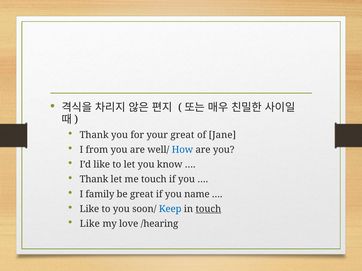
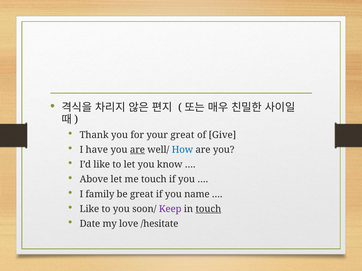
Jane: Jane -> Give (222, 135)
from: from -> have (97, 150)
are underline: none -> present (137, 150)
Thank: Thank -> Above (94, 180)
Keep colour: blue -> purple (170, 209)
Like: Like -> Date (90, 224)
/hearing: /hearing -> /hesitate (159, 224)
